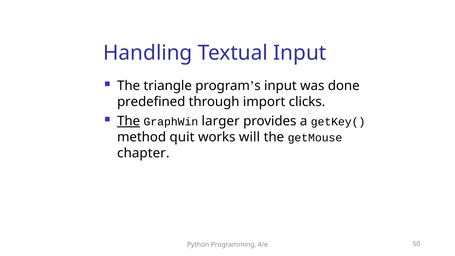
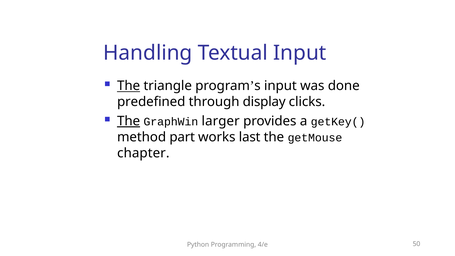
The underline: none -> present (129, 86)
import: import -> display (264, 102)
quit: quit -> part (182, 137)
will: will -> last (250, 137)
